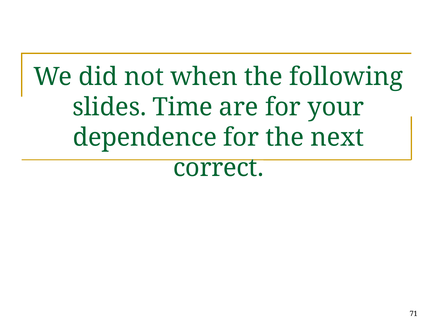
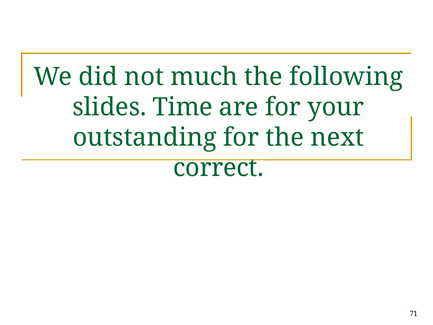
when: when -> much (204, 77)
dependence: dependence -> outstanding (145, 137)
